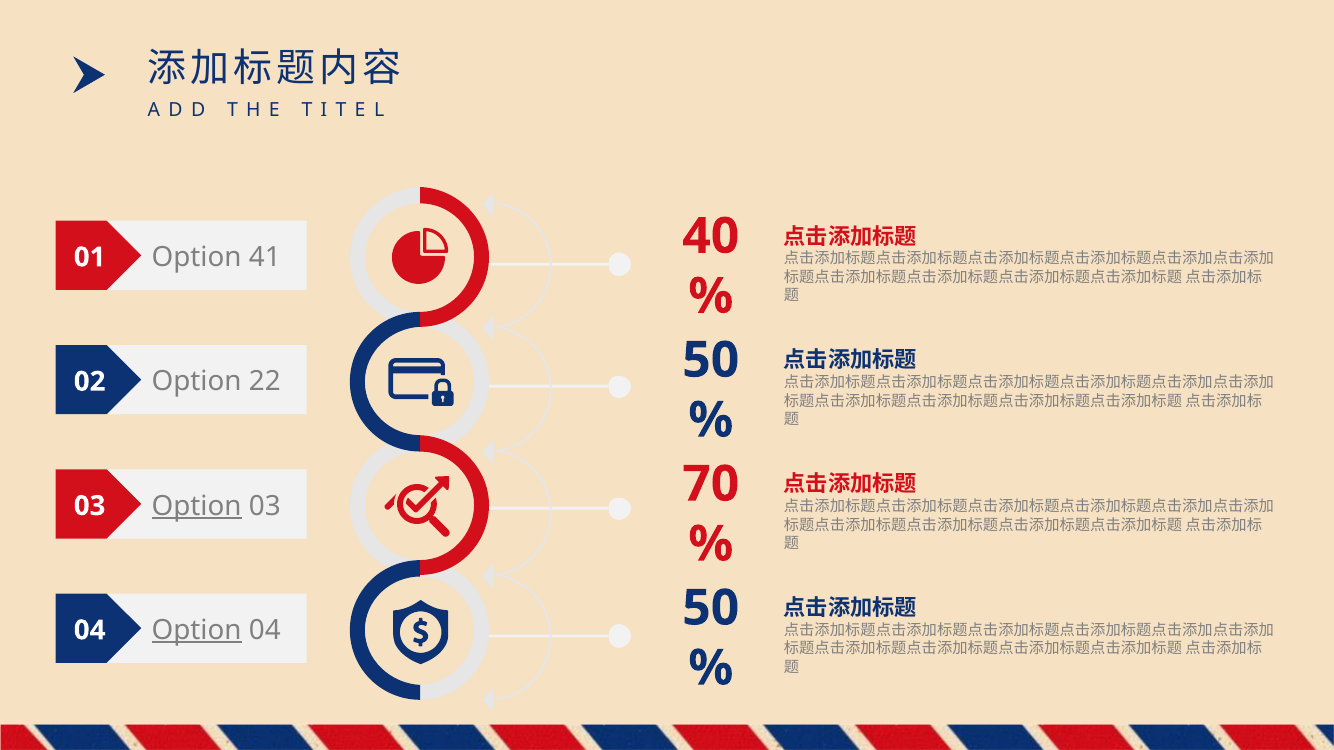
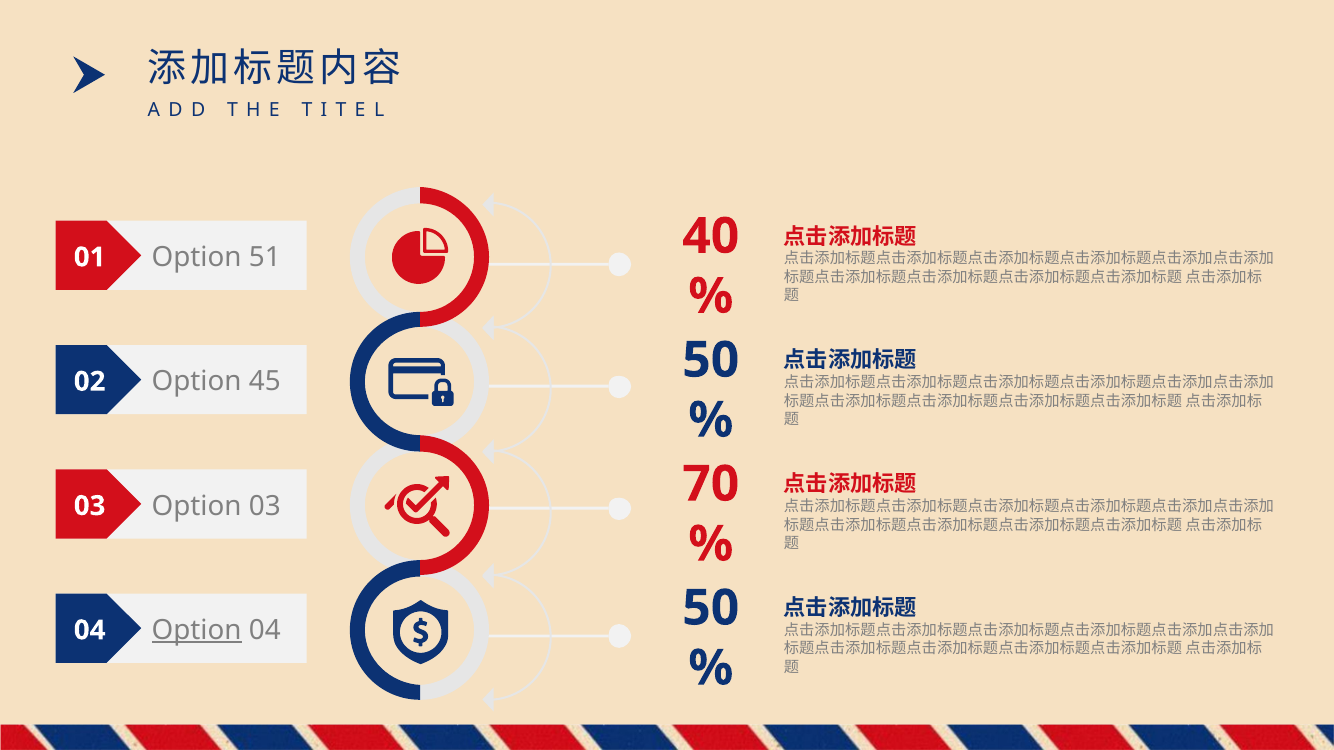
41: 41 -> 51 (265, 257)
22: 22 -> 45 (265, 382)
Option underline: present -> none (197, 506)
